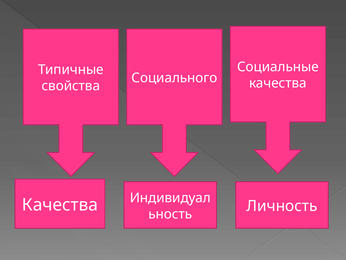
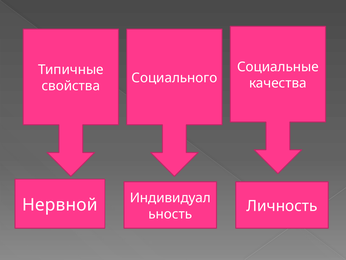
Качества: Качества -> Нервной (60, 205)
